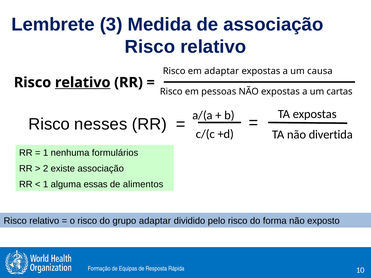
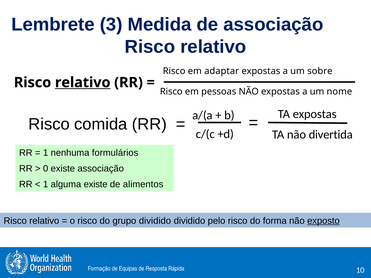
causa: causa -> sobre (320, 71)
cartas: cartas -> nome (339, 92)
nesses: nesses -> comida (101, 124)
2: 2 -> 0 (46, 169)
alguma essas: essas -> existe (96, 185)
grupo adaptar: adaptar -> dividido (155, 221)
exposto underline: none -> present (323, 221)
